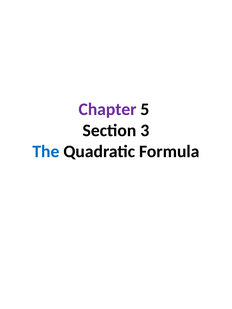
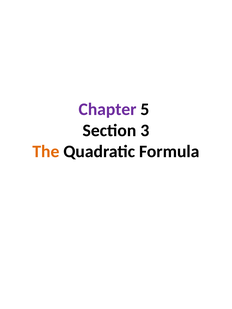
The colour: blue -> orange (46, 152)
